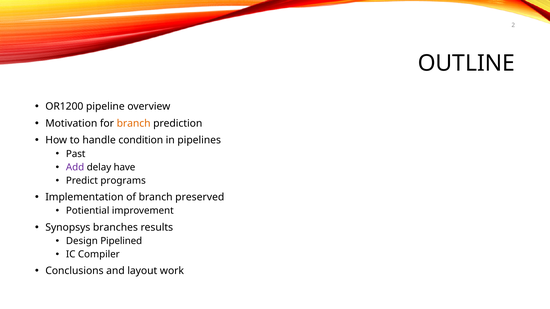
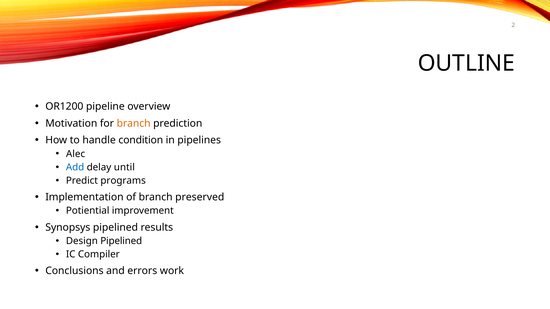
Past: Past -> Alec (76, 154)
Add colour: purple -> blue (75, 167)
have: have -> until (124, 167)
Synopsys branches: branches -> pipelined (115, 228)
layout: layout -> errors (142, 271)
